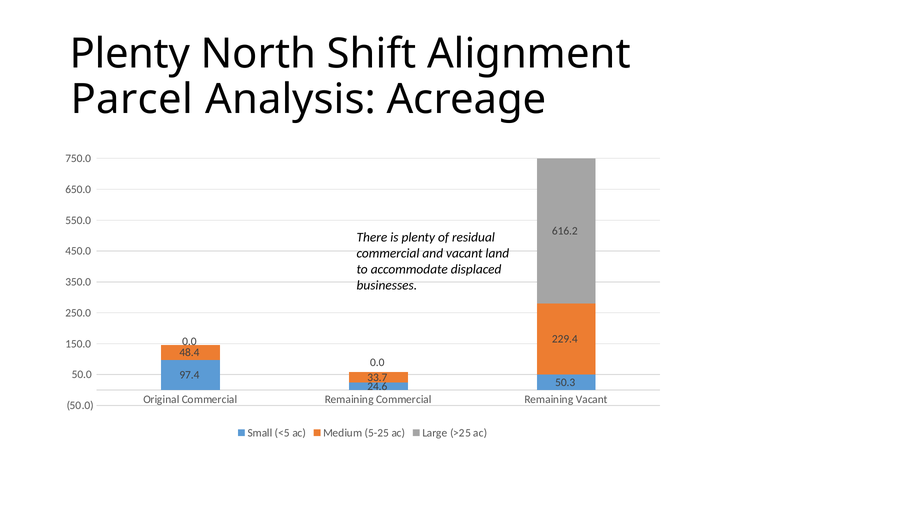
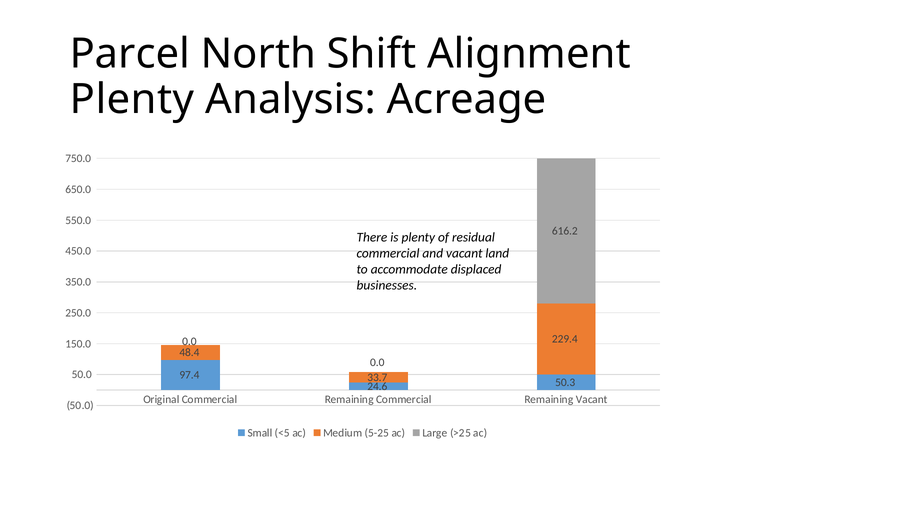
Plenty: Plenty -> Parcel (130, 54)
Parcel: Parcel -> Plenty (132, 99)
